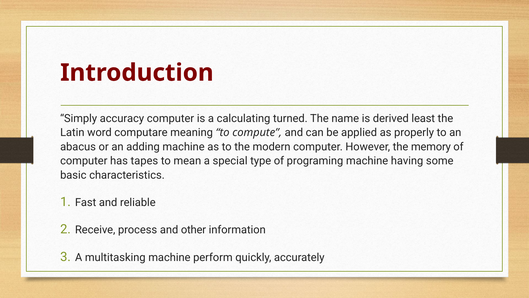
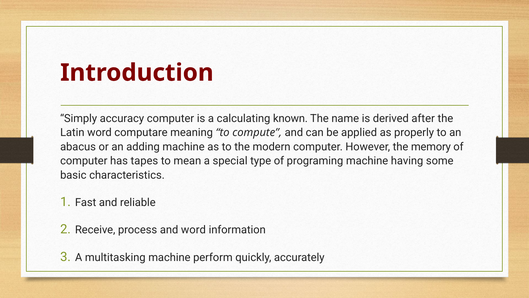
turned: turned -> known (290, 118)
least: least -> after (423, 118)
and other: other -> word (193, 230)
